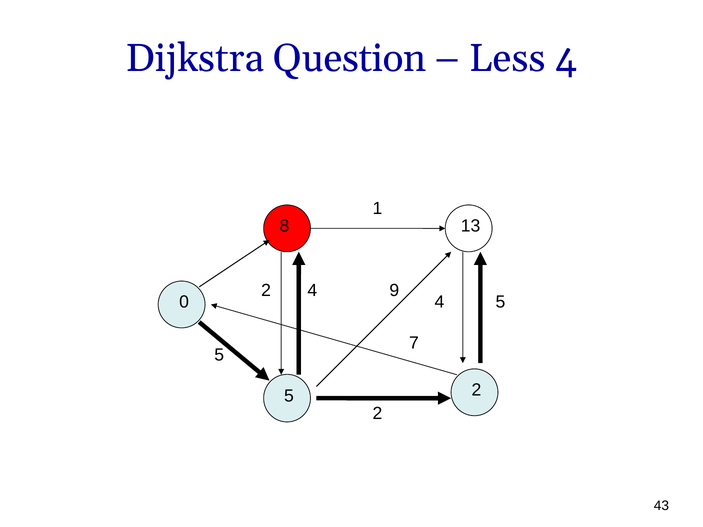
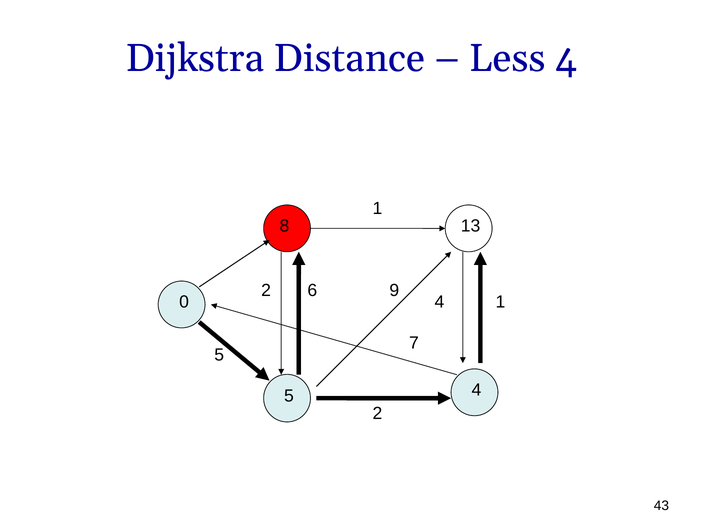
Question: Question -> Distance (349, 59)
2 4: 4 -> 6 (312, 291)
5: 5 -> 1 (500, 302)
2: 2 -> 4 (476, 390)
